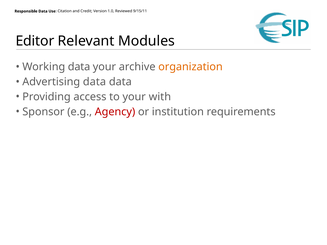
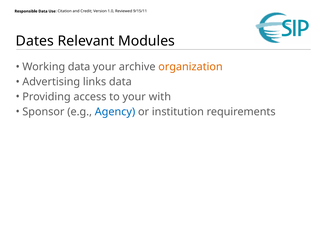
Editor: Editor -> Dates (35, 41)
Advertising data: data -> links (95, 82)
Agency colour: red -> blue (115, 112)
